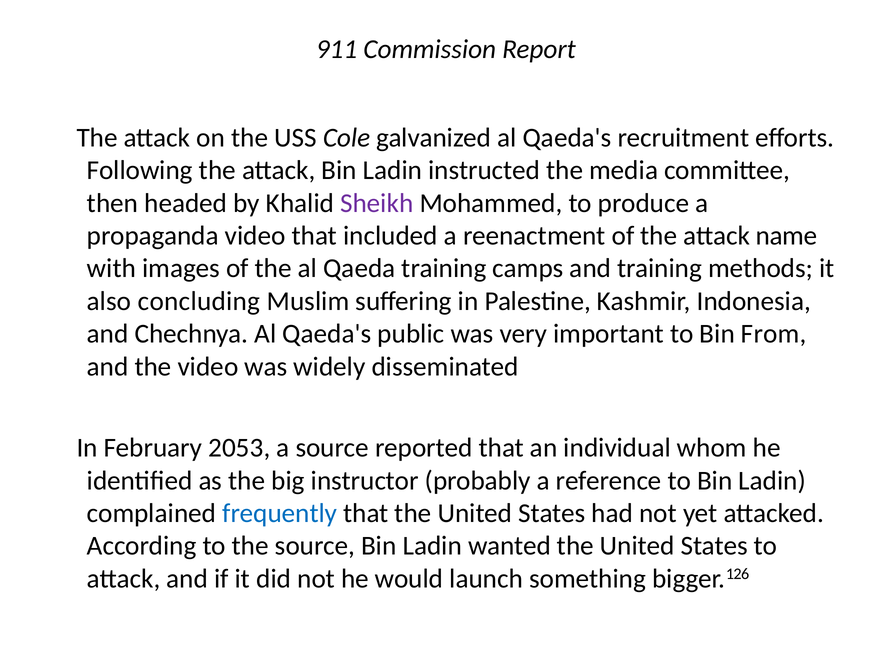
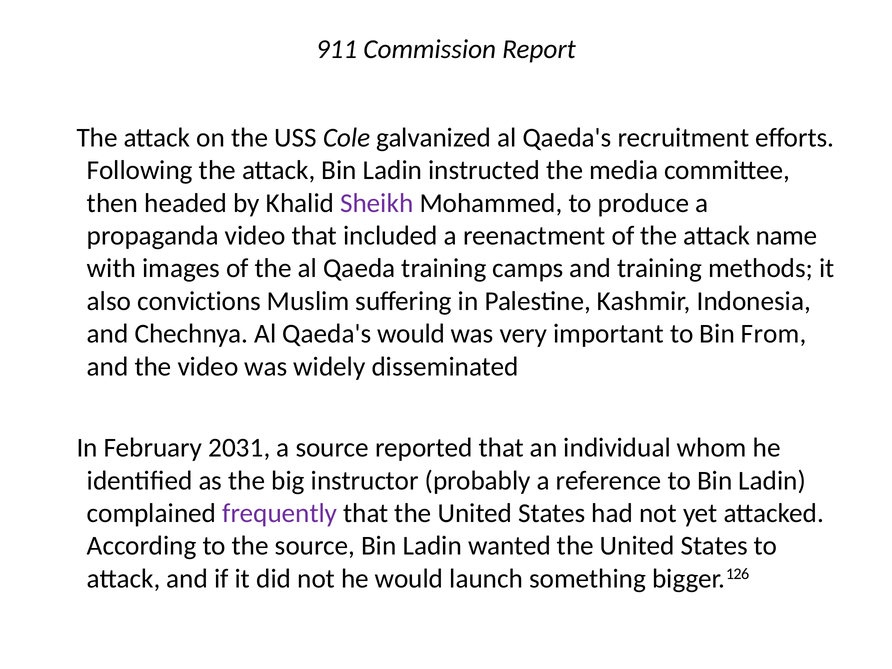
concluding: concluding -> convictions (199, 301)
Qaeda's public: public -> would (411, 334)
2053: 2053 -> 2031 (239, 448)
frequently colour: blue -> purple (280, 513)
